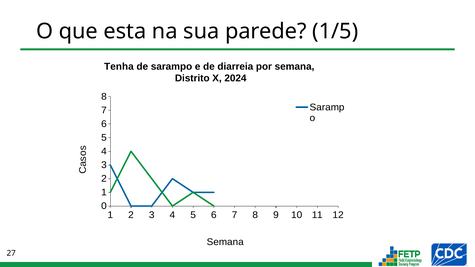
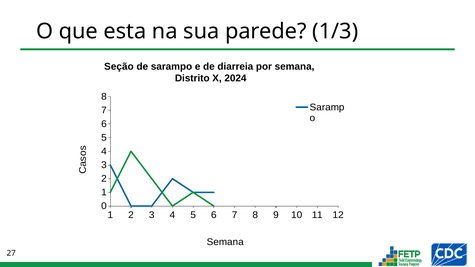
1/5: 1/5 -> 1/3 (335, 31)
Tenha: Tenha -> Seção (119, 66)
